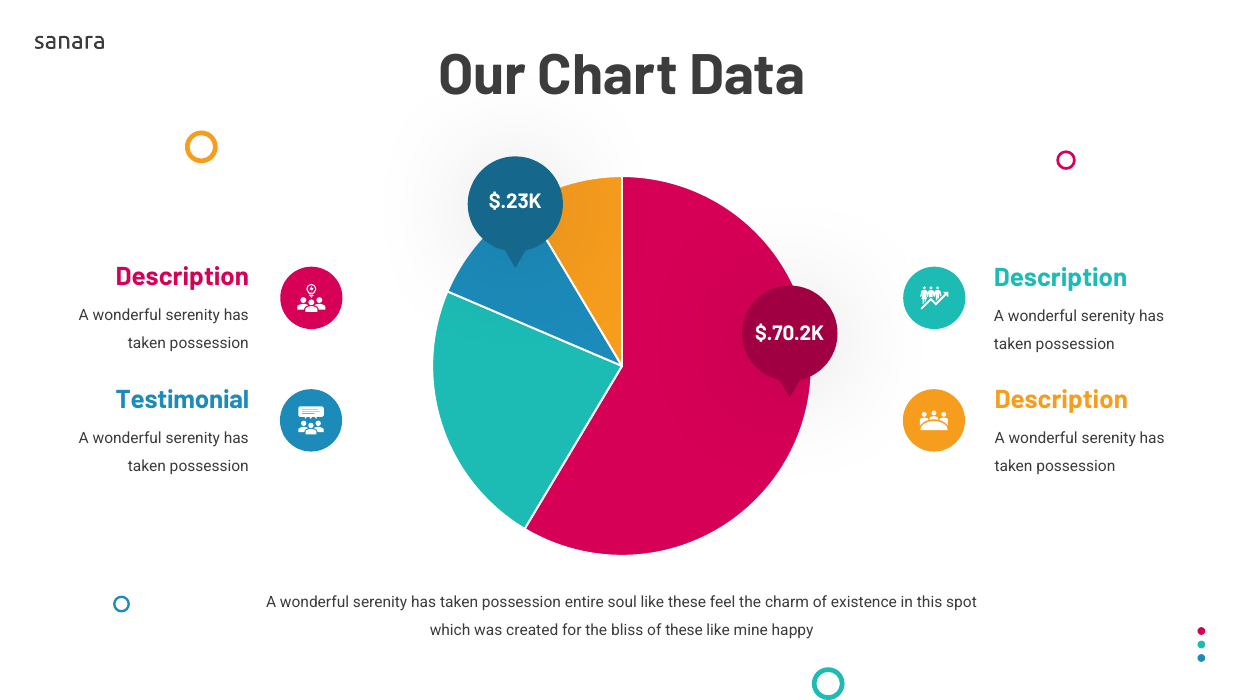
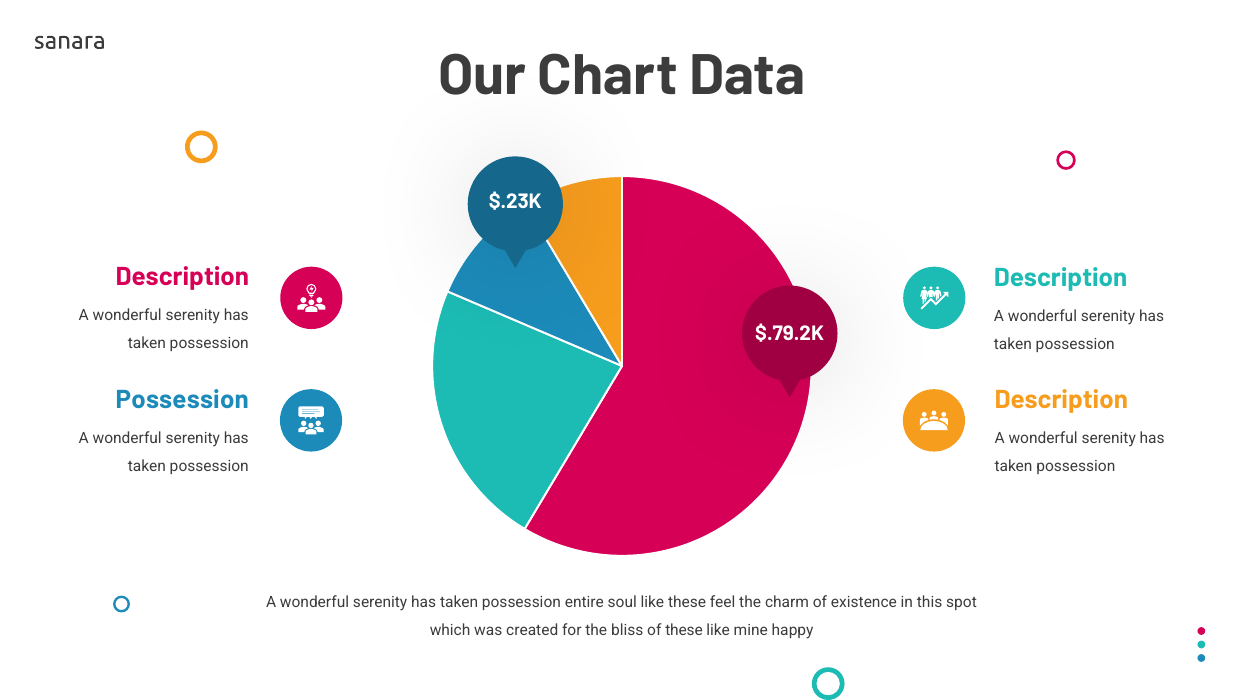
$.70.2K: $.70.2K -> $.79.2K (790, 333)
Testimonial: Testimonial -> Possession (182, 399)
